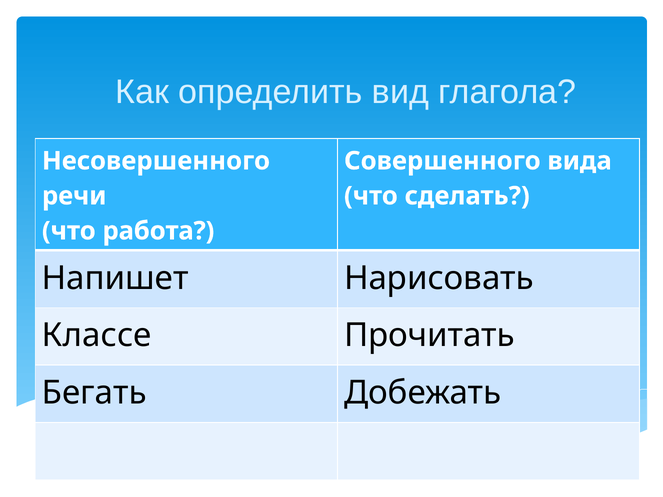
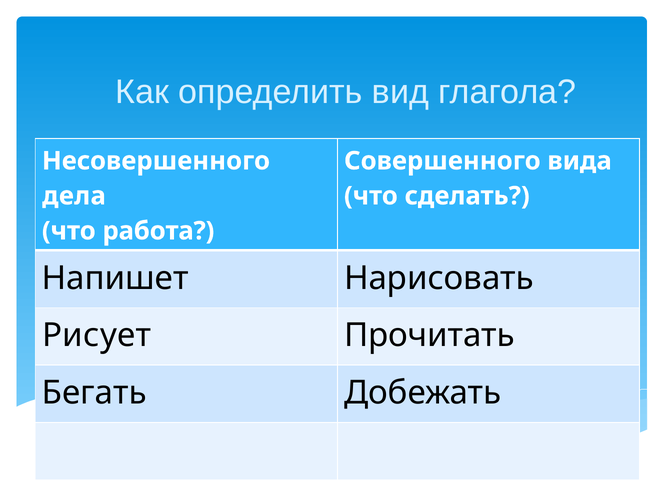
речи: речи -> дела (74, 196)
Классе: Классе -> Рисует (97, 336)
